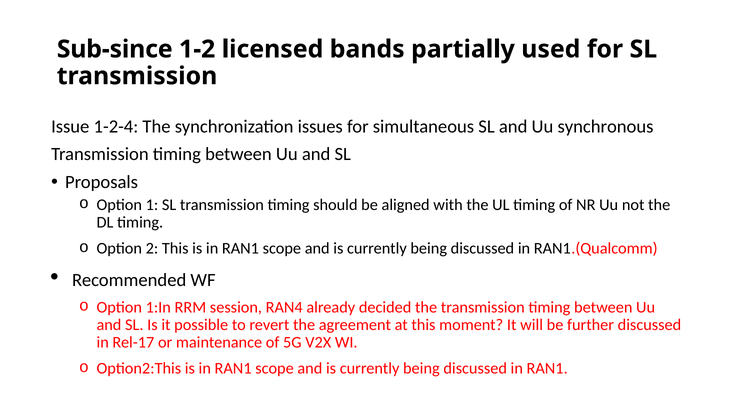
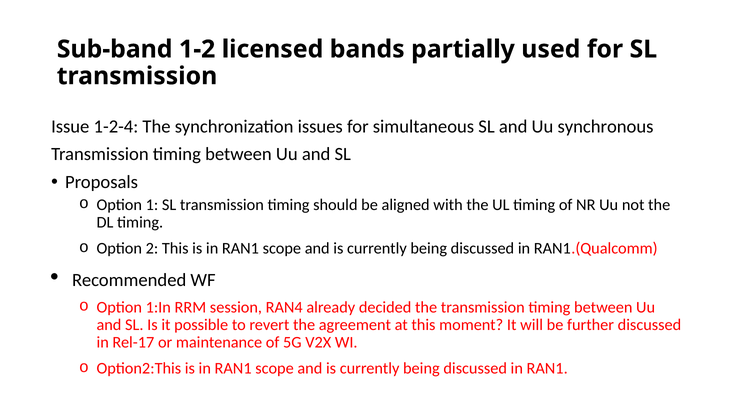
Sub-since: Sub-since -> Sub-band (115, 49)
